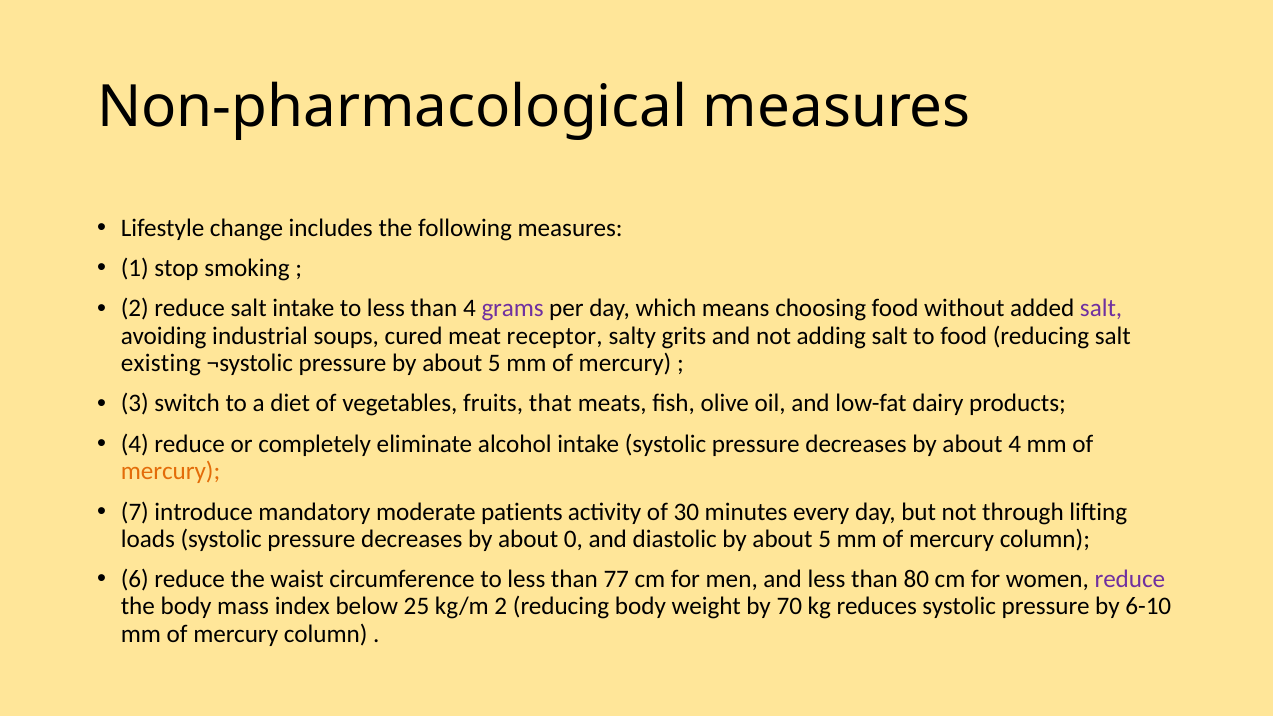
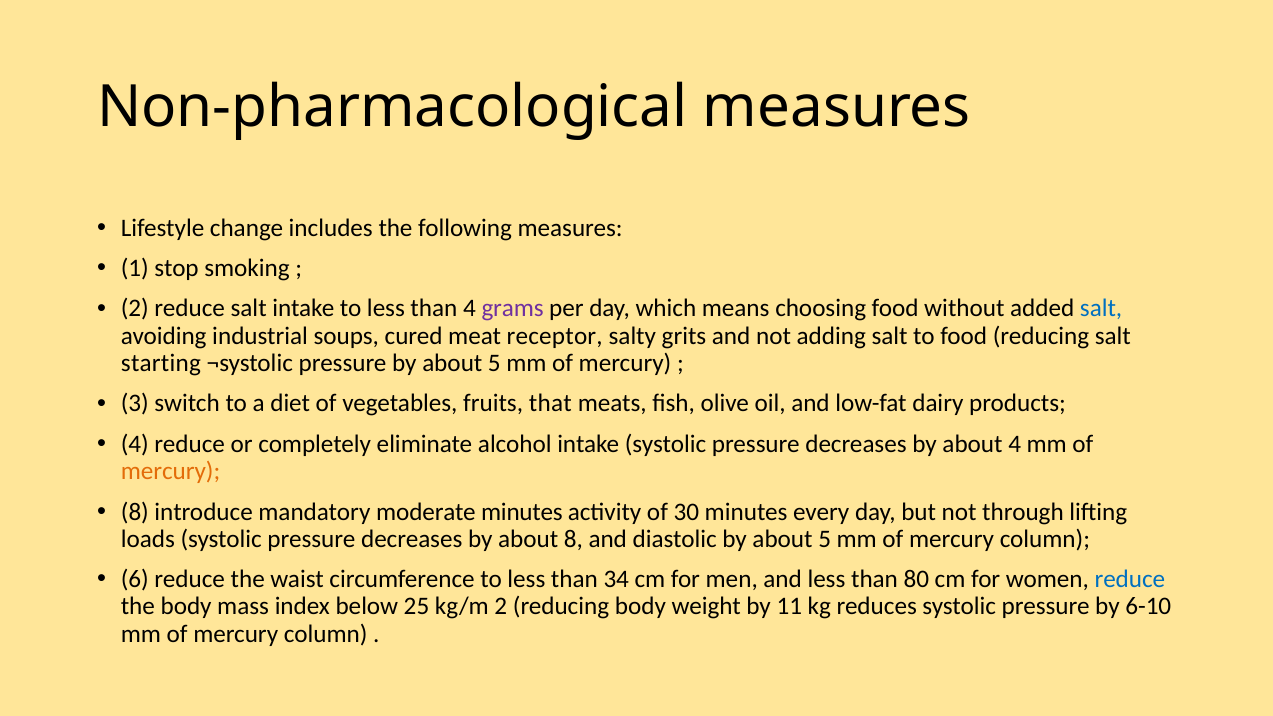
salt colour: purple -> blue (1101, 309)
existing: existing -> starting (161, 363)
7: 7 -> 8 (135, 512)
moderate patients: patients -> minutes (522, 512)
about 0: 0 -> 8 (573, 539)
77: 77 -> 34 (616, 579)
reduce colour: purple -> blue (1130, 579)
70: 70 -> 11 (789, 607)
